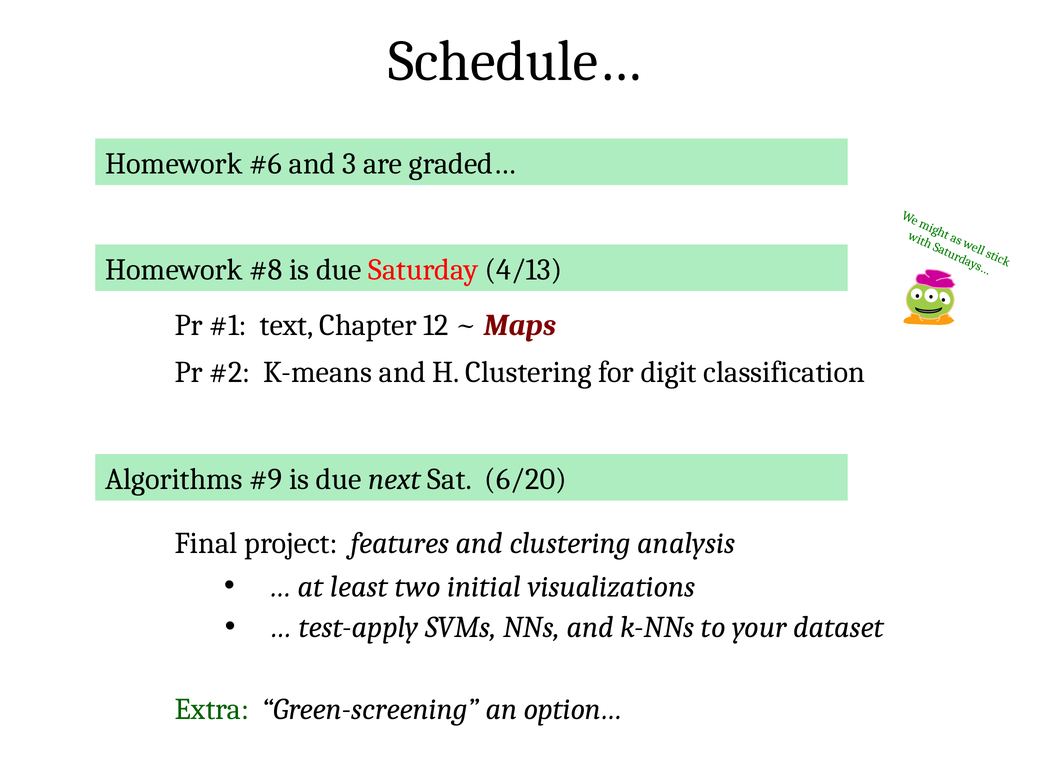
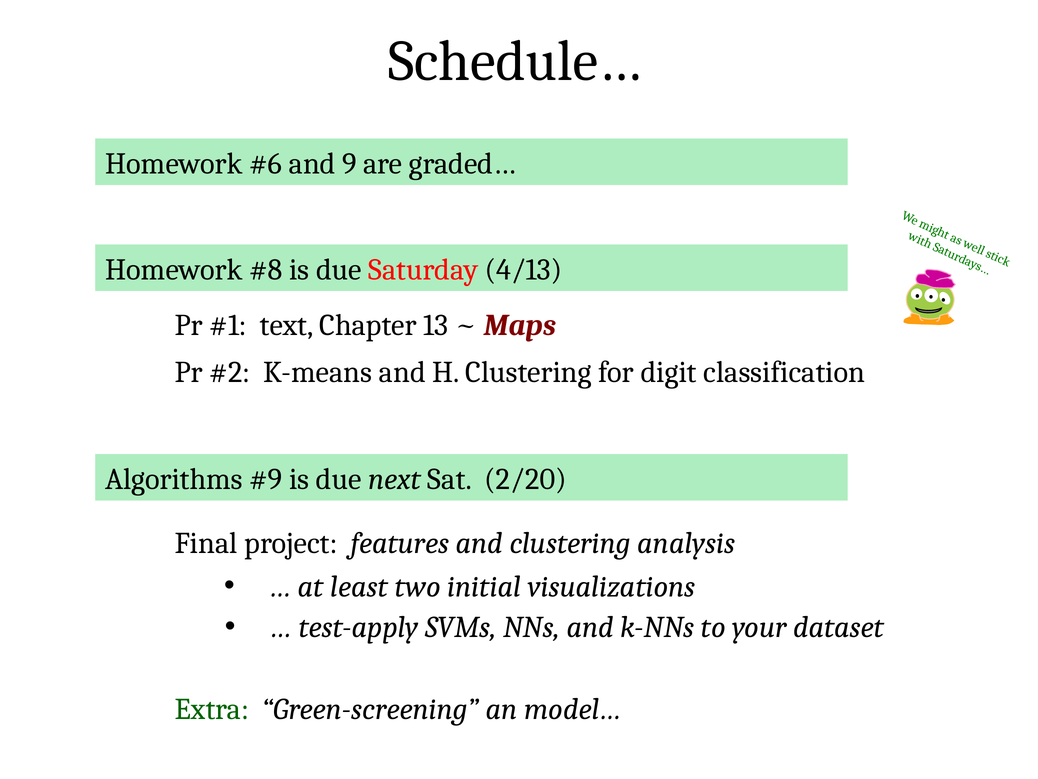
3: 3 -> 9 (349, 164)
12: 12 -> 13 (436, 325)
6/20: 6/20 -> 2/20 (526, 479)
option…: option… -> model… (573, 709)
